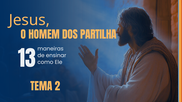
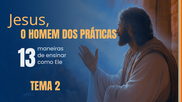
PARTILHA: PARTILHA -> PRÁTICAS (98, 35)
